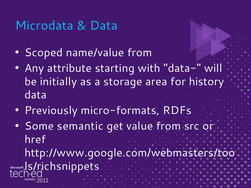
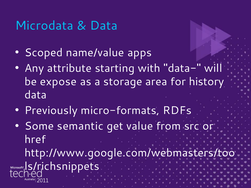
name/value from: from -> apps (140, 53)
initially: initially -> expose (58, 82)
